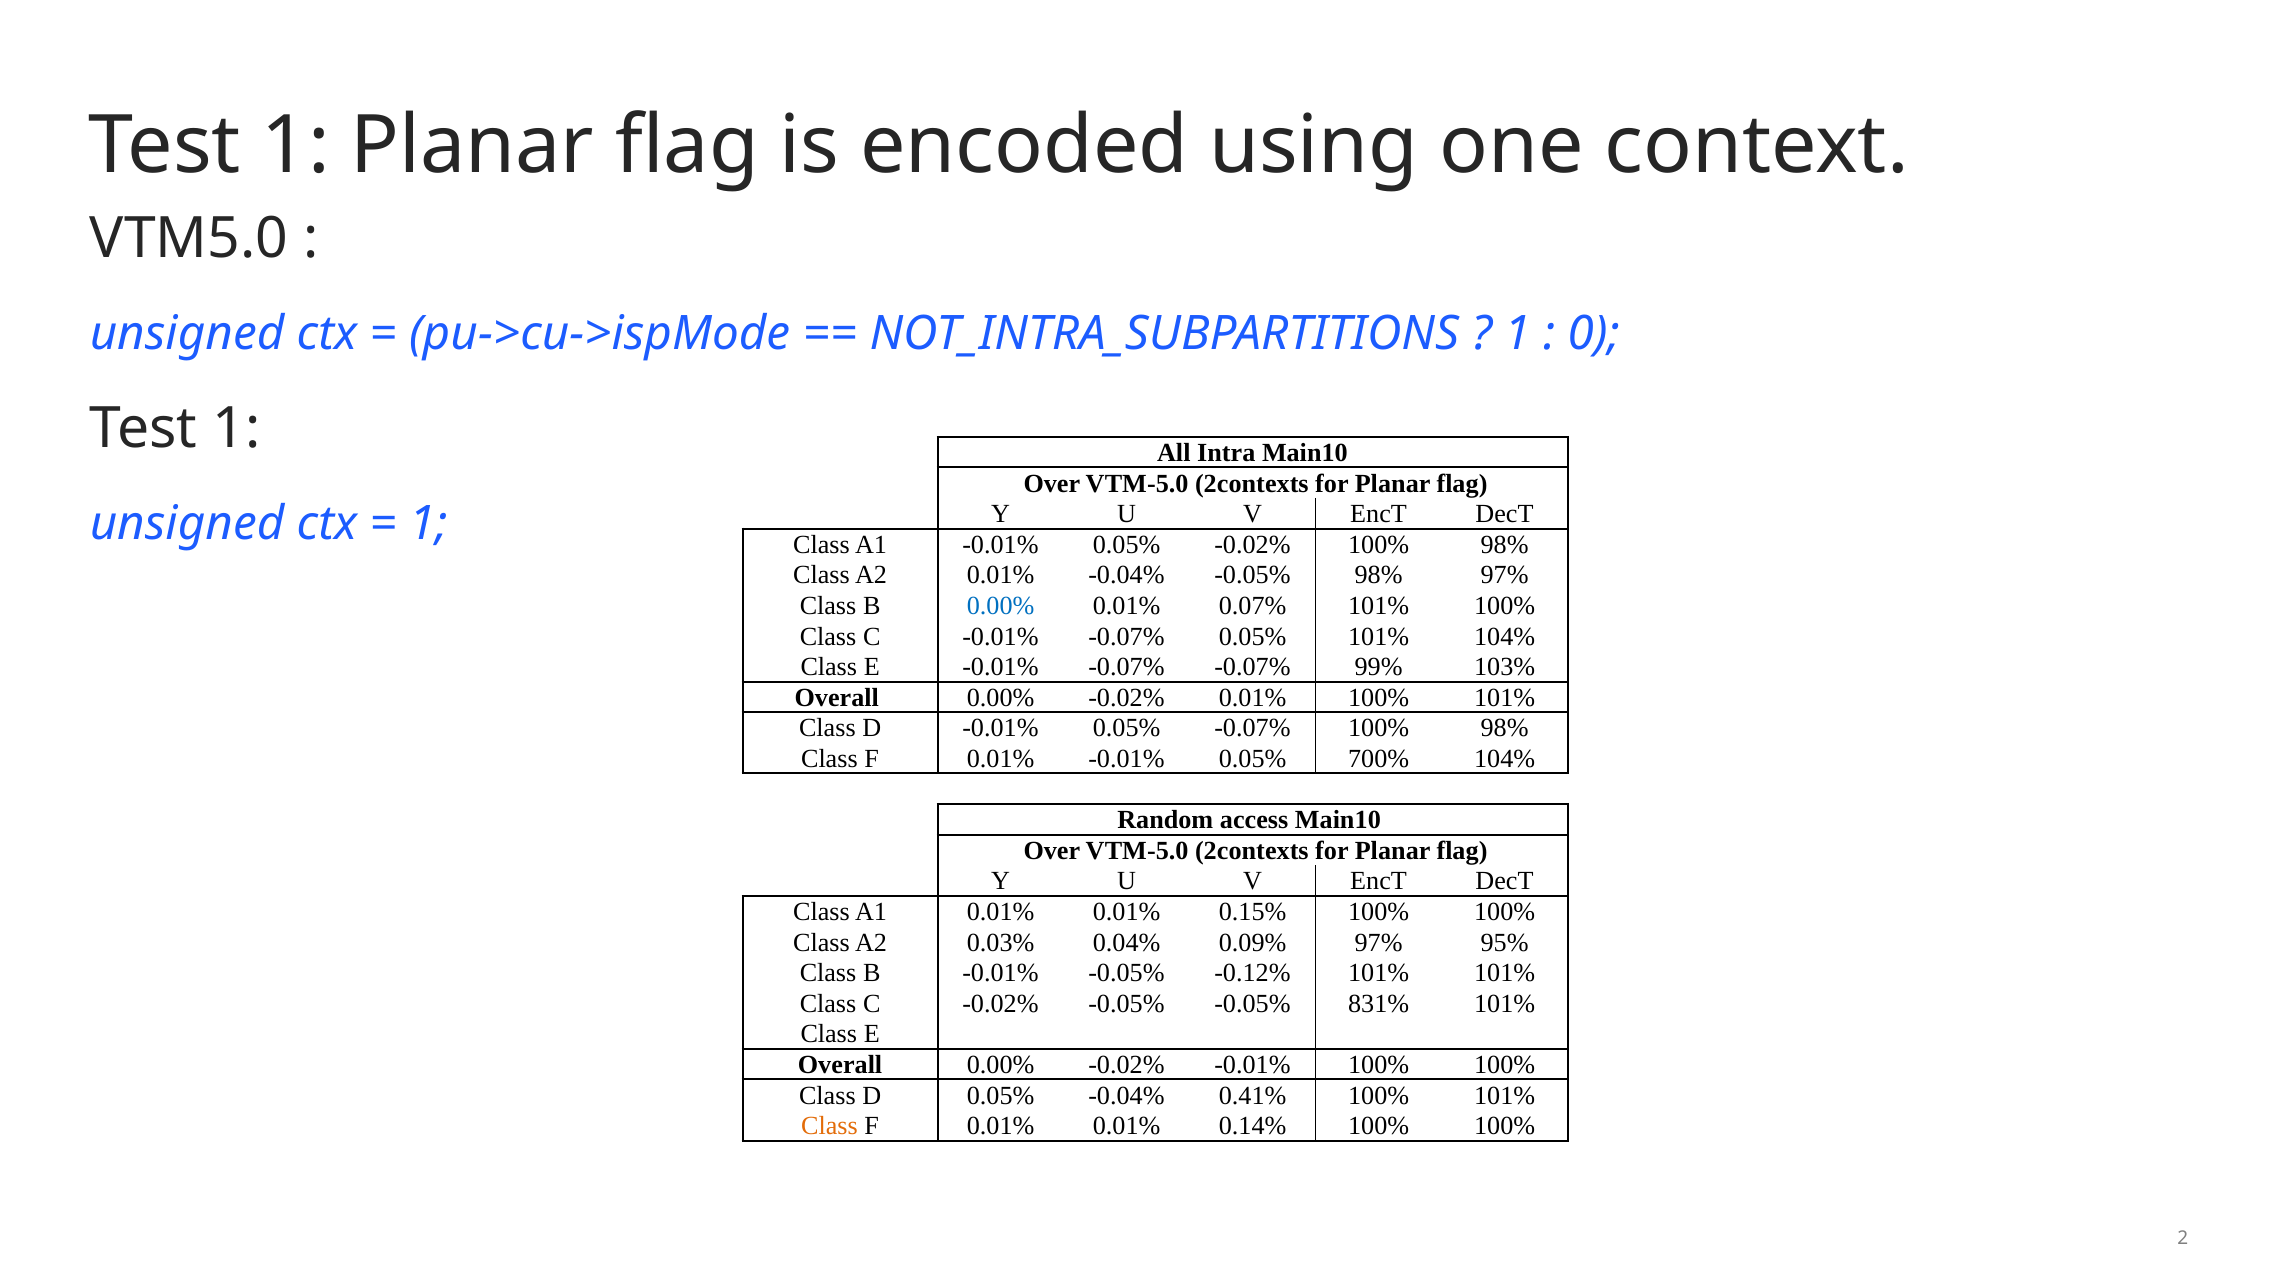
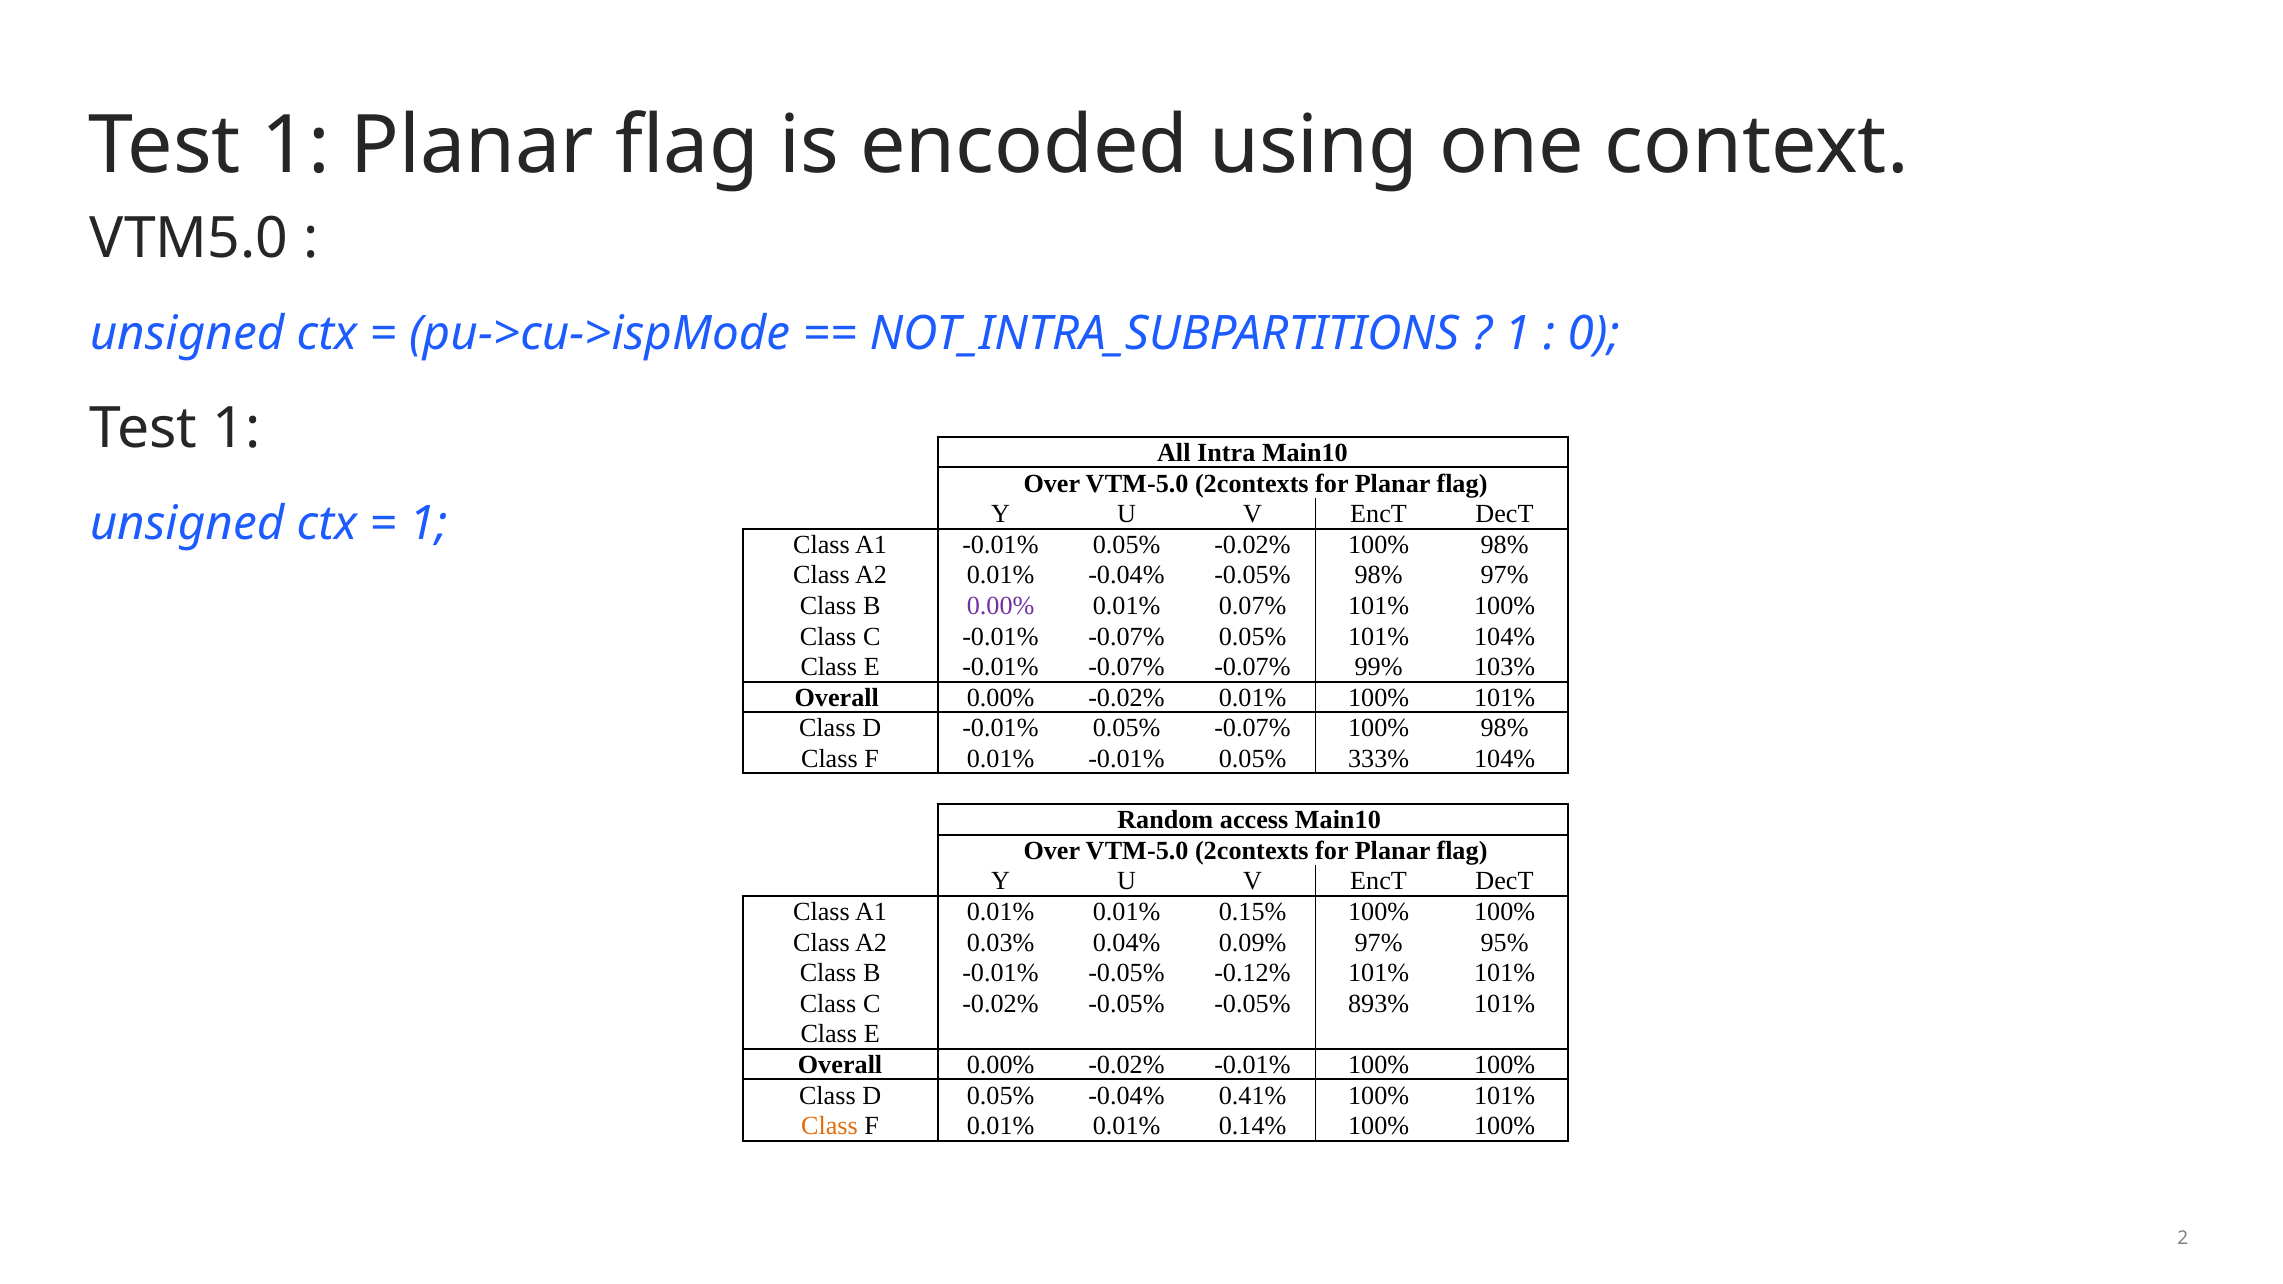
0.00% colour: blue -> purple (1001, 606)
700%: 700% -> 333% (1379, 759)
831%: 831% -> 893% (1379, 1004)
